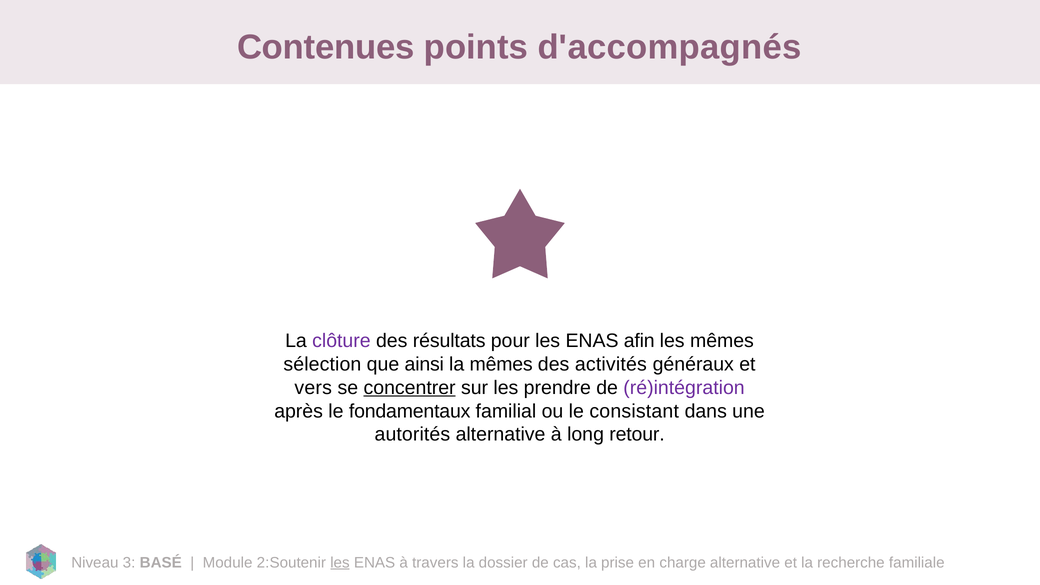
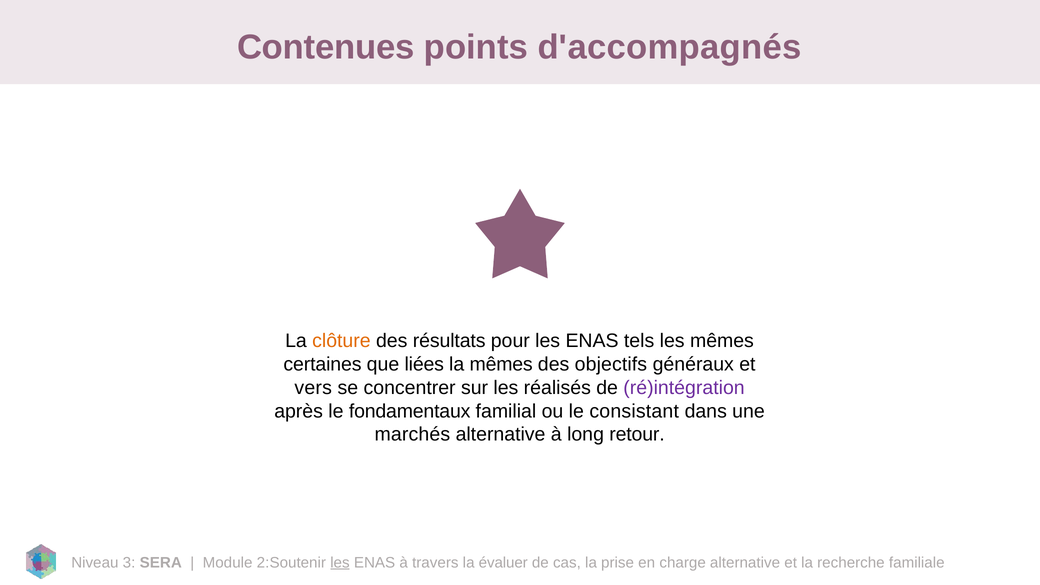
clôture colour: purple -> orange (341, 341)
afin: afin -> tels (639, 341)
sélection: sélection -> certaines (323, 364)
ainsi: ainsi -> liées (424, 364)
activités: activités -> objectifs (611, 364)
concentrer underline: present -> none (410, 388)
prendre: prendre -> réalisés (557, 388)
autorités: autorités -> marchés (412, 435)
BASÉ: BASÉ -> SERA (161, 563)
dossier: dossier -> évaluer (503, 563)
